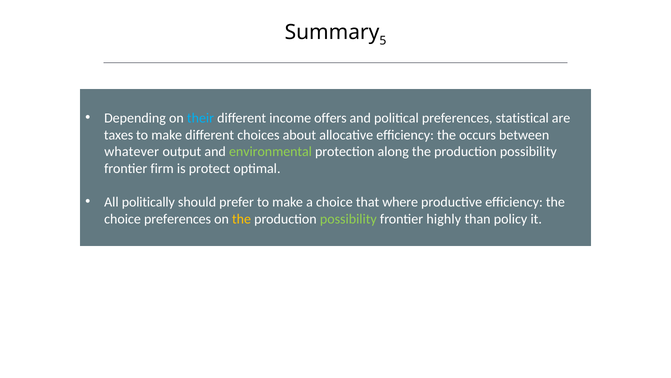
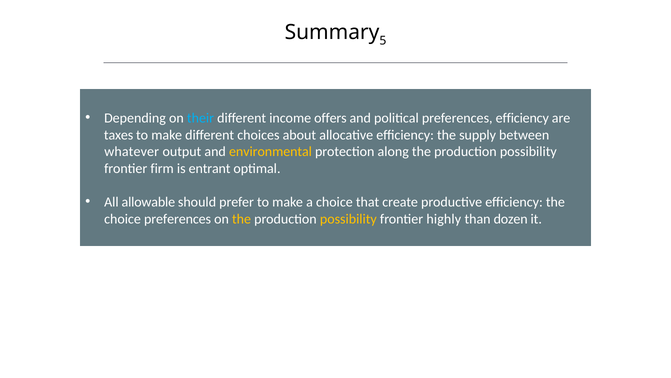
preferences statistical: statistical -> efficiency (522, 118)
occurs: occurs -> supply (478, 135)
environmental colour: light green -> yellow (270, 152)
protect: protect -> entrant (210, 168)
politically: politically -> allowable (148, 202)
where: where -> create (400, 202)
possibility colour: light green -> yellow (348, 219)
policy: policy -> dozen (511, 219)
